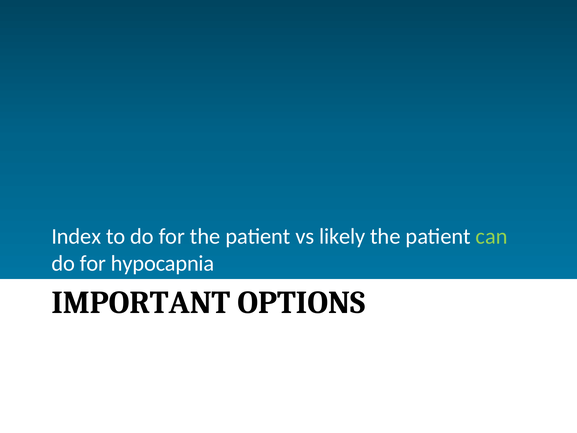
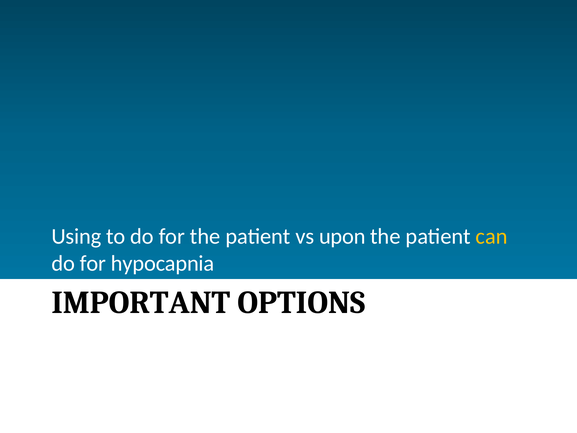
Index: Index -> Using (76, 236)
likely: likely -> upon (342, 236)
can colour: light green -> yellow (492, 236)
